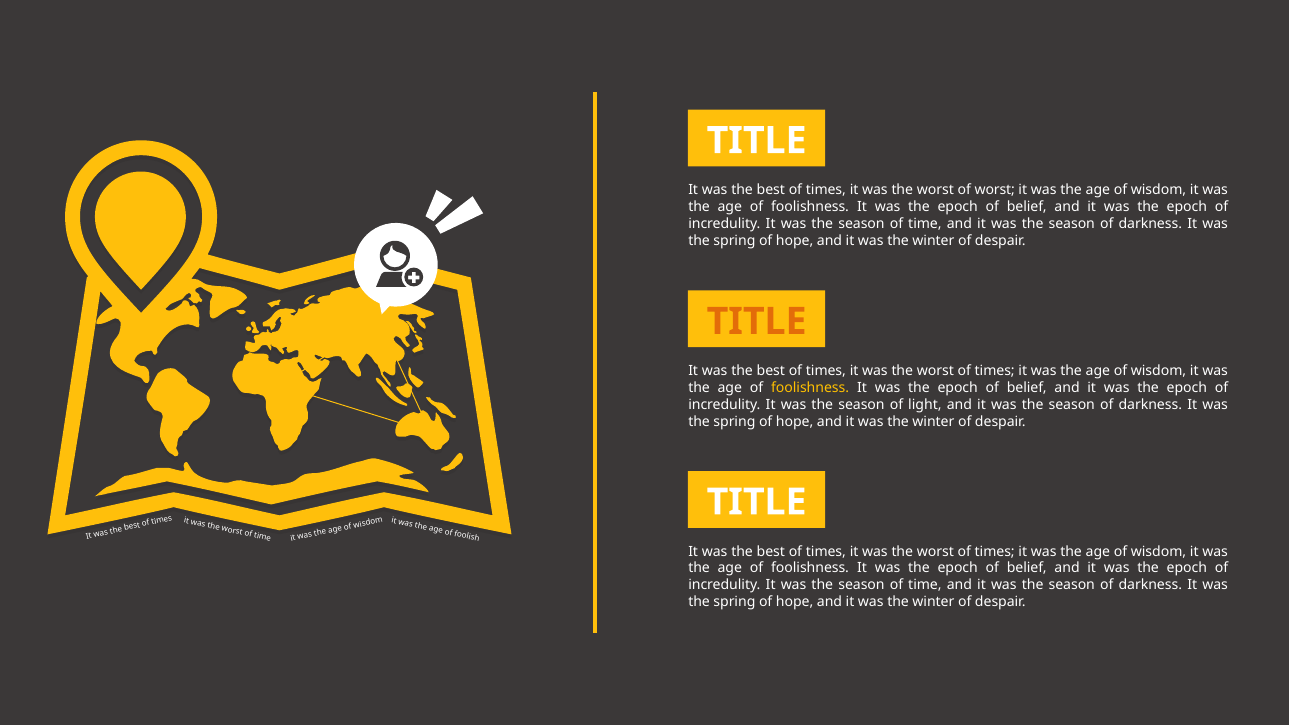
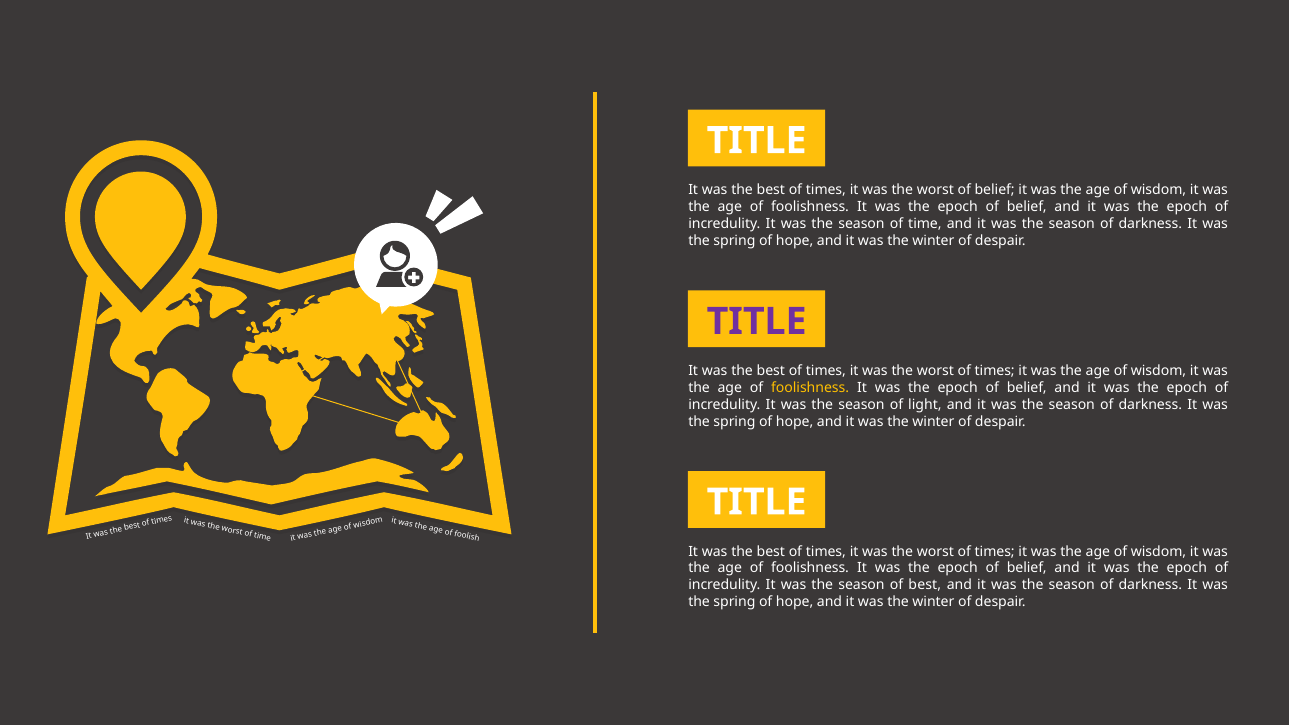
worst of worst: worst -> belief (995, 190)
TITLE colour: orange -> purple (757, 321)
time: time -> best (925, 585)
